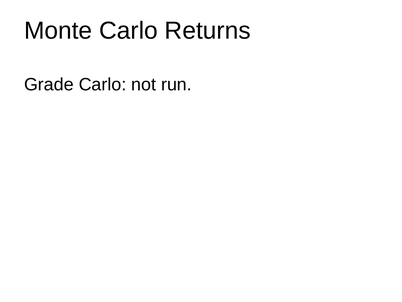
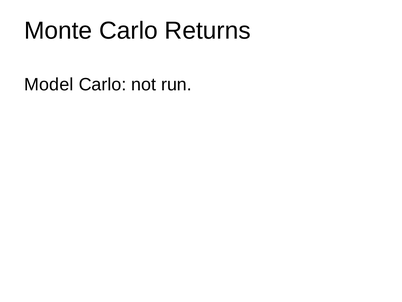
Grade: Grade -> Model (49, 84)
